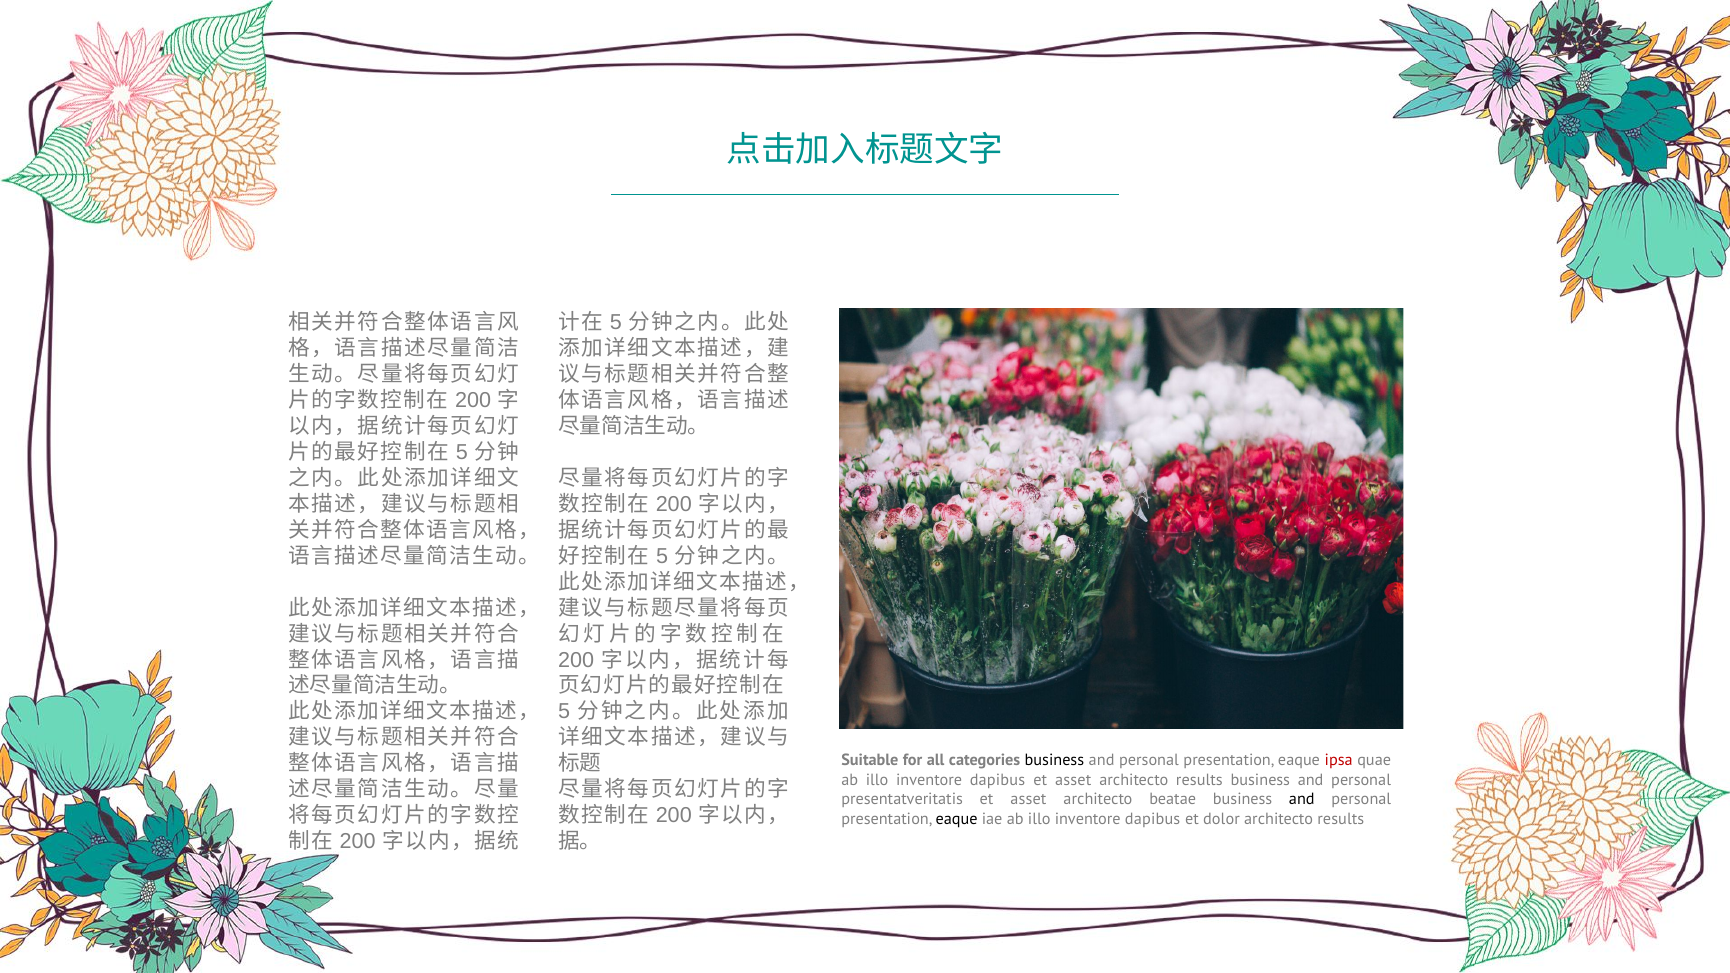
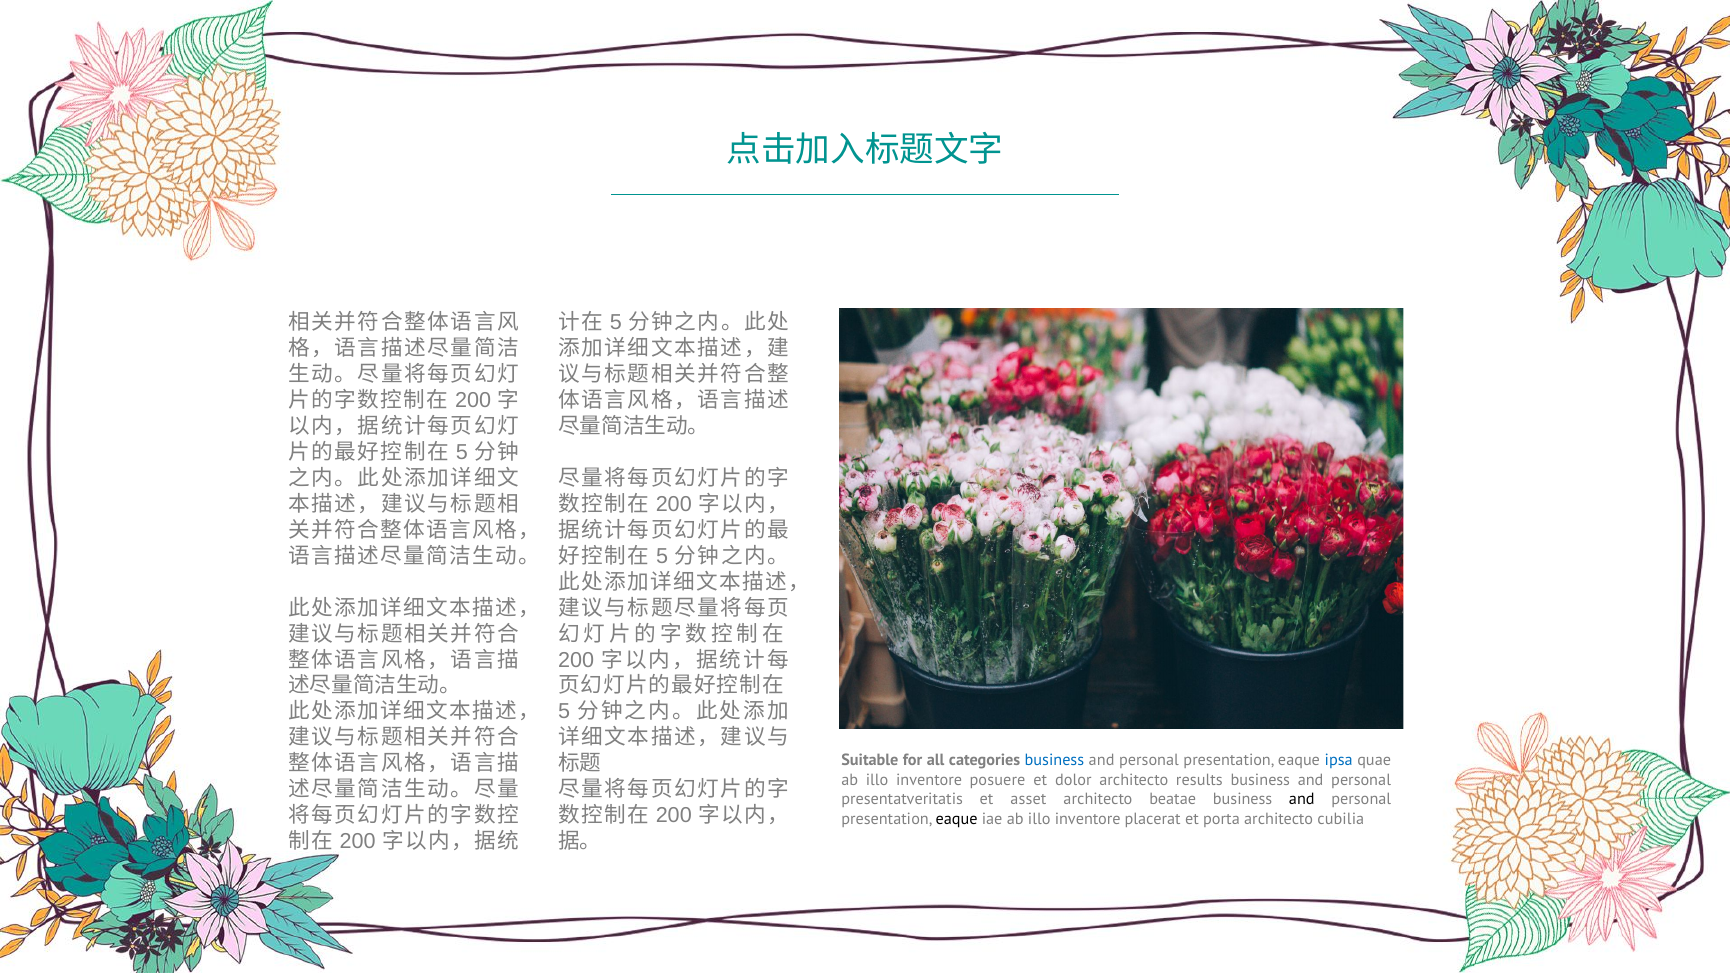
business colour: black -> blue (1054, 761)
ipsa colour: red -> blue (1339, 761)
dapibus: dapibus -> posuere (998, 780)
asset: asset -> dolor (1073, 780)
dapibus: dapibus -> placerat (1153, 819)
dolor: dolor -> porta (1221, 819)
results: results -> cubilia (1341, 819)
